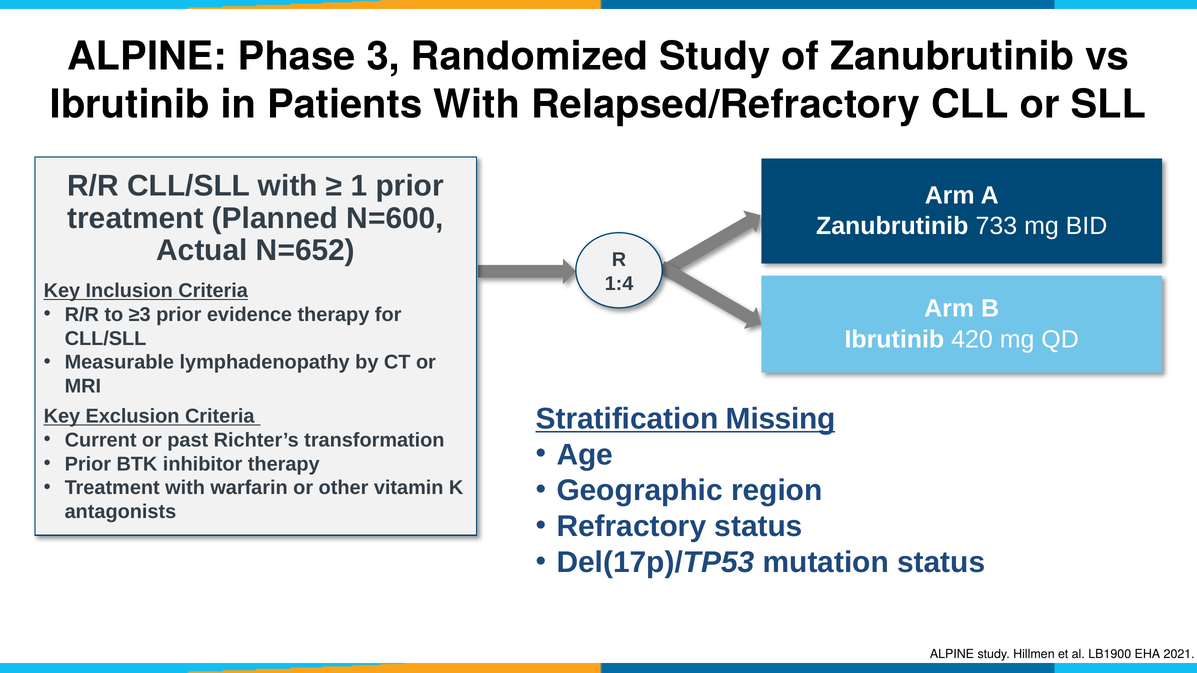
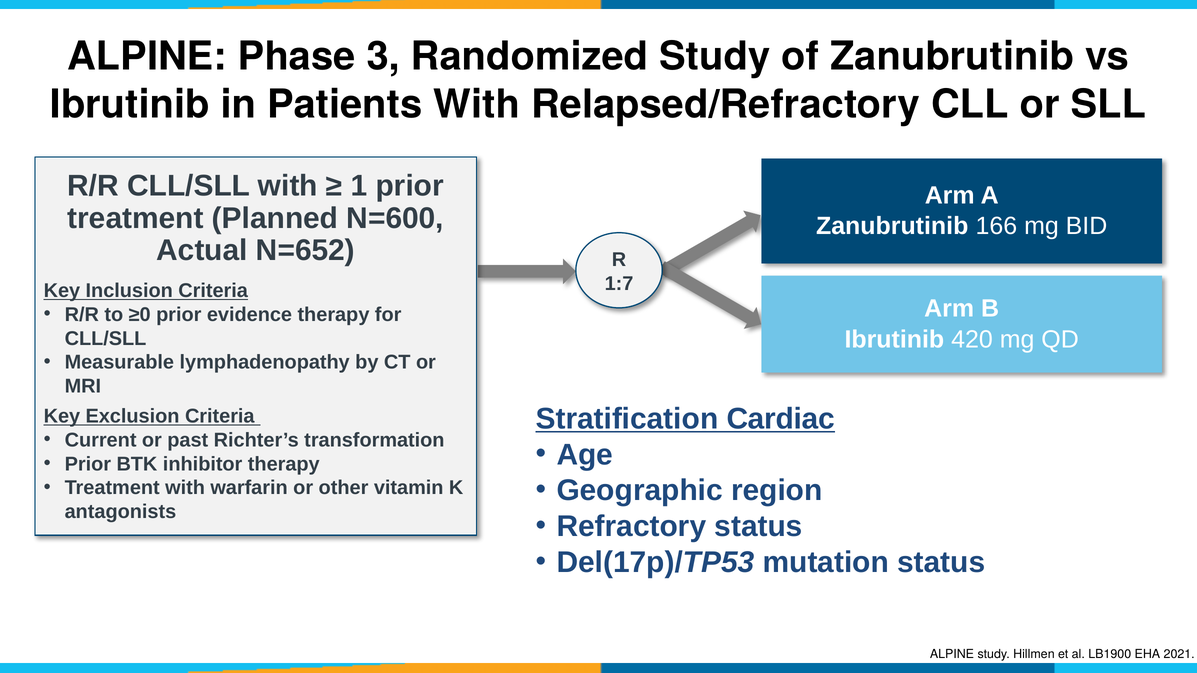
733: 733 -> 166 (996, 226)
1:4: 1:4 -> 1:7 (619, 284)
≥3: ≥3 -> ≥0 (140, 315)
Missing: Missing -> Cardiac (781, 419)
